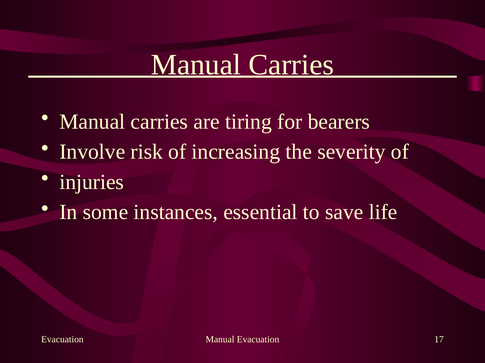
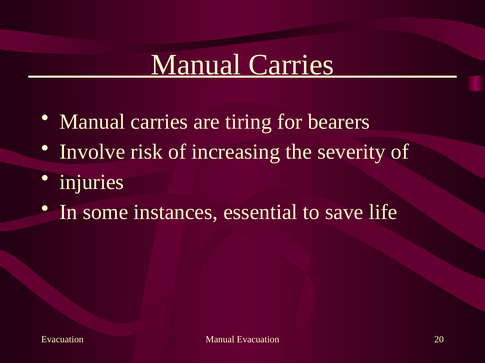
17: 17 -> 20 (439, 340)
